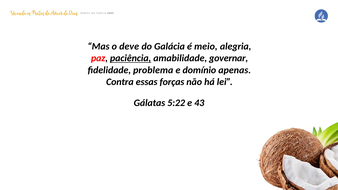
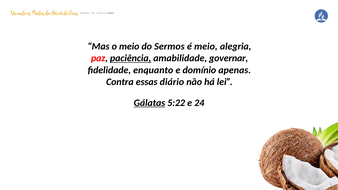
o deve: deve -> meio (129, 46)
Galácia: Galácia -> Sermos (169, 46)
problema: problema -> enquanto (153, 70)
forças: forças -> diário (172, 82)
Gálatas underline: none -> present (149, 103)
43: 43 -> 24 (199, 103)
